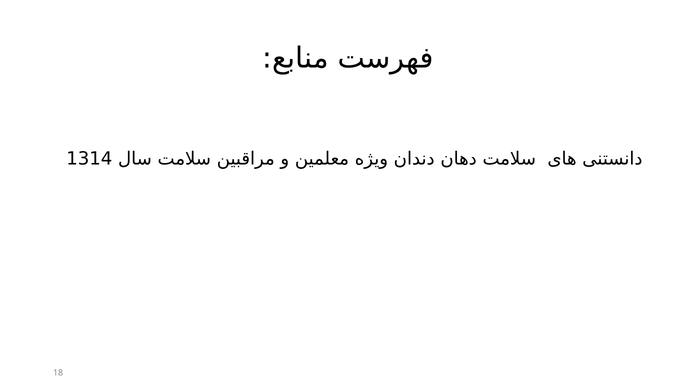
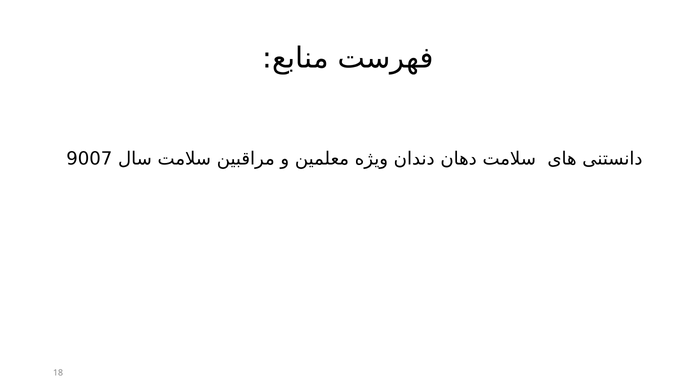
1314: 1314 -> 9007 (89, 159)
